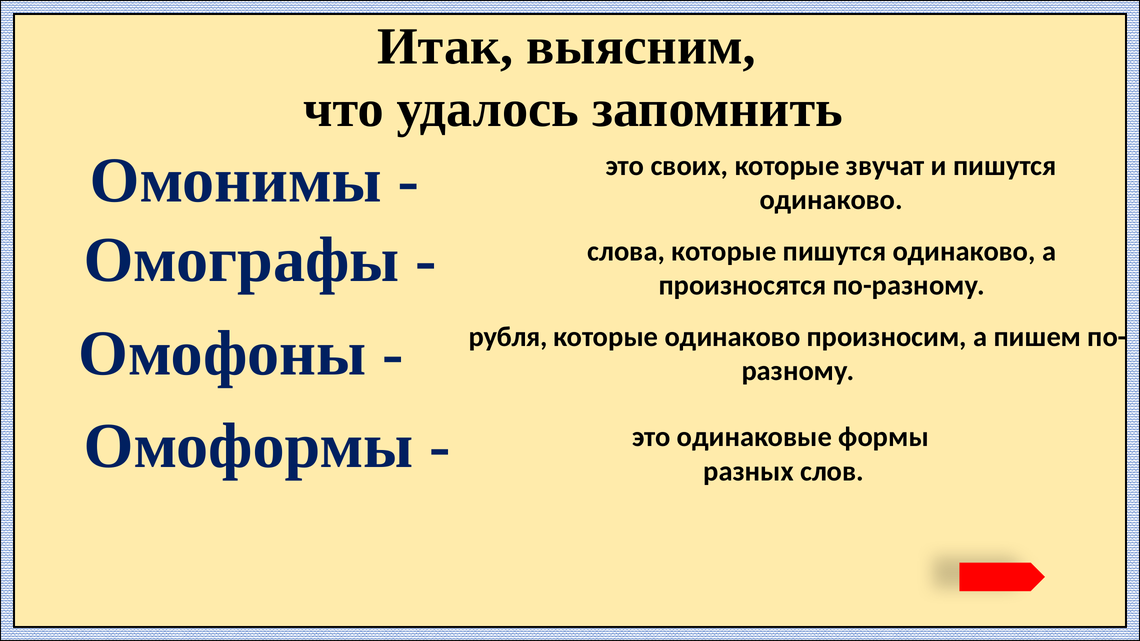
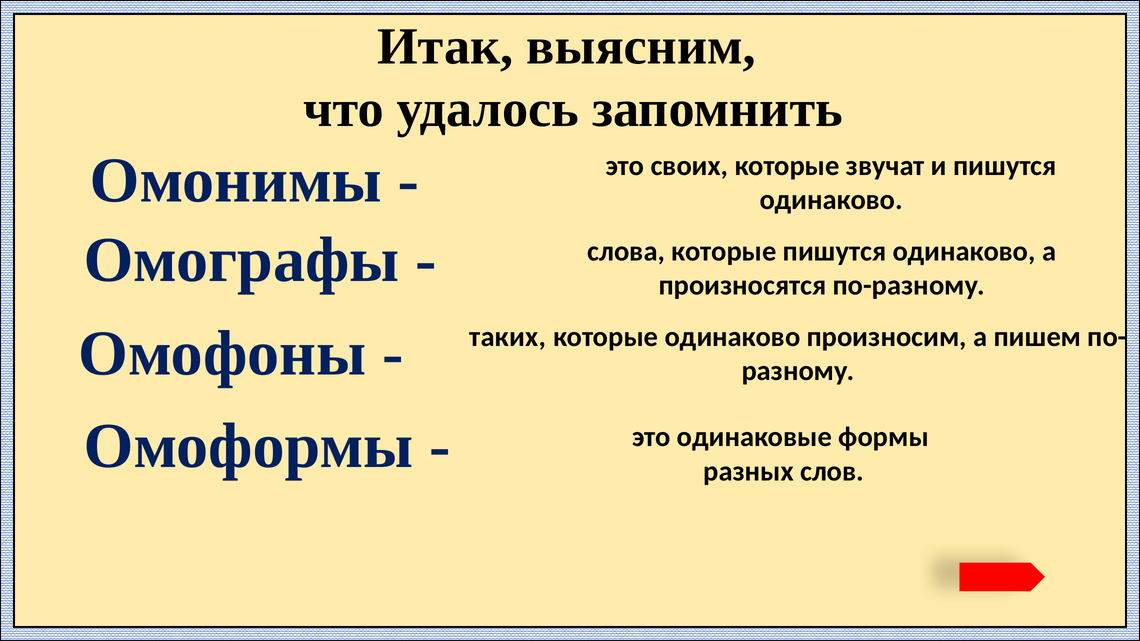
рубля: рубля -> таких (508, 337)
